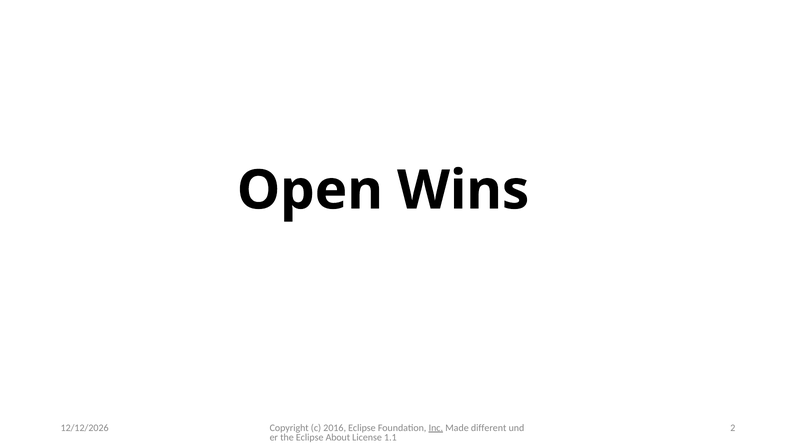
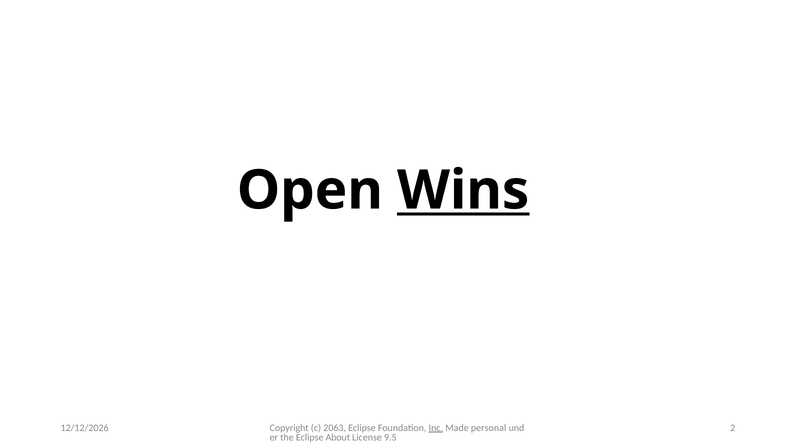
Wins underline: none -> present (463, 190)
2016: 2016 -> 2063 (335, 427)
different: different -> personal (489, 427)
1.1: 1.1 -> 9.5 (390, 437)
